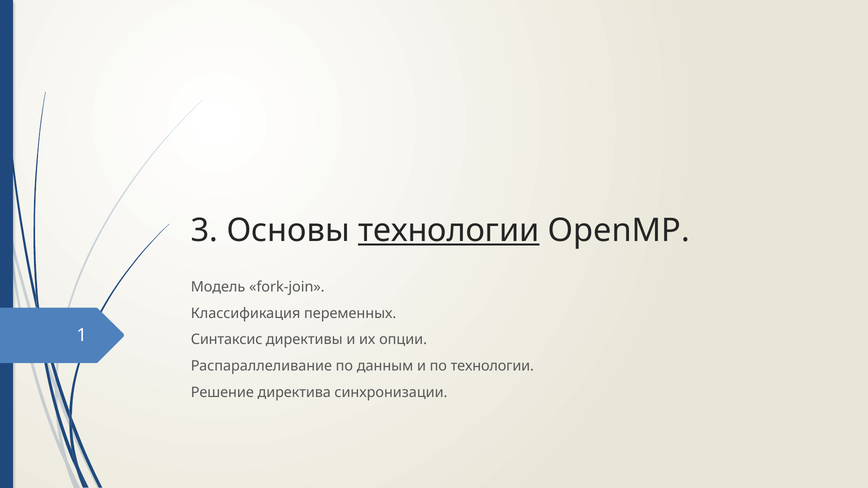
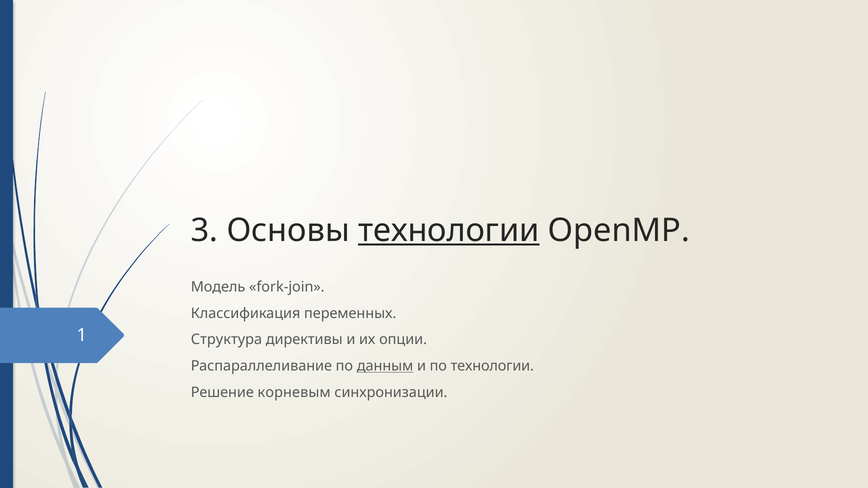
Синтаксис: Синтаксис -> Структура (226, 340)
данным underline: none -> present (385, 366)
директива: директива -> корневым (294, 393)
